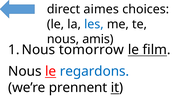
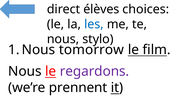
aimes: aimes -> élèves (101, 9)
amis: amis -> stylo (98, 39)
regardons colour: blue -> purple (94, 71)
